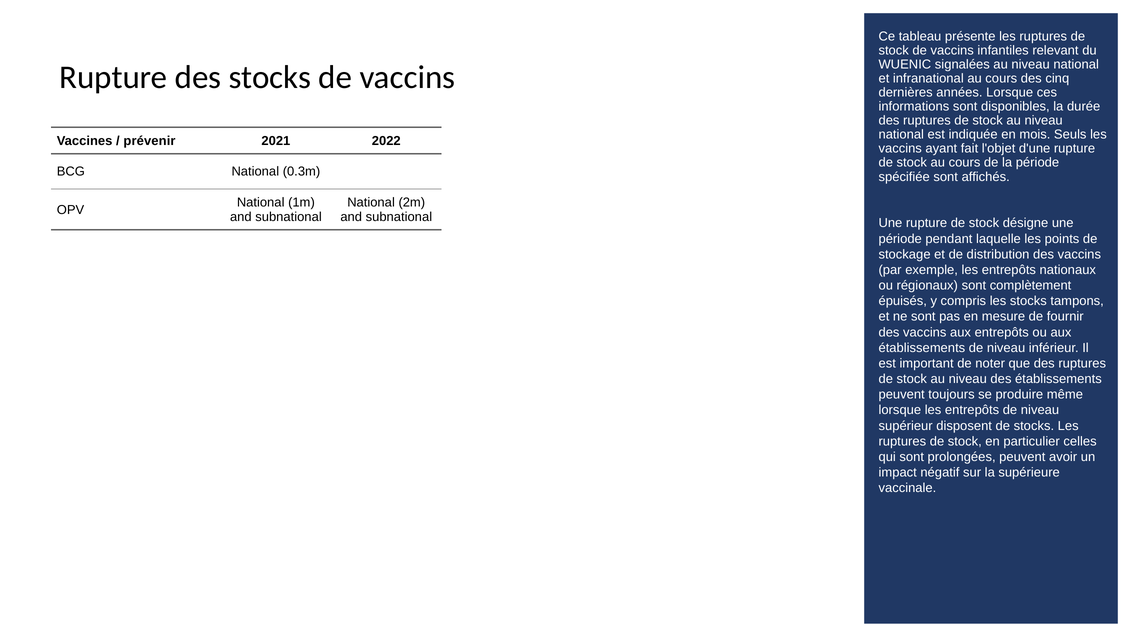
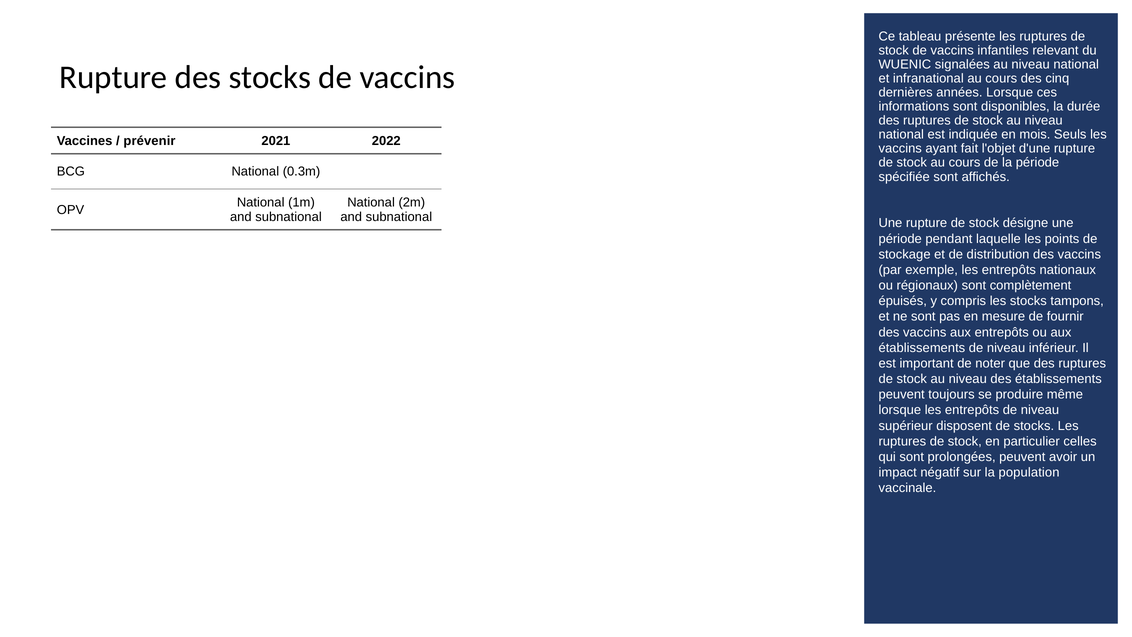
supérieure: supérieure -> population (1029, 472)
